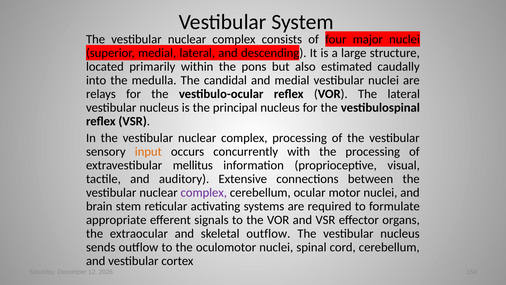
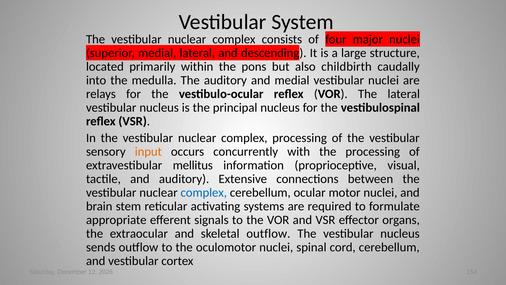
estimated: estimated -> childbirth (346, 66)
The candidal: candidal -> auditory (225, 80)
complex colour: purple -> blue (204, 192)
